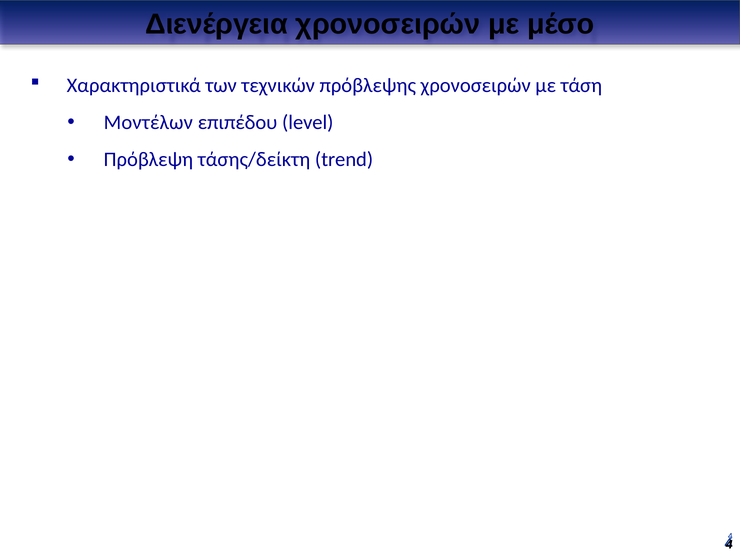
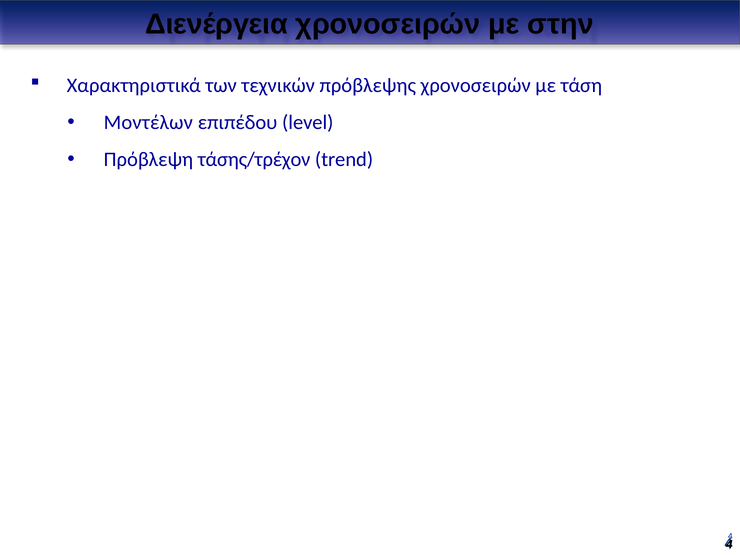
μέσο: μέσο -> στην (561, 24)
τάσης/δείκτη: τάσης/δείκτη -> τάσης/τρέχον (254, 160)
